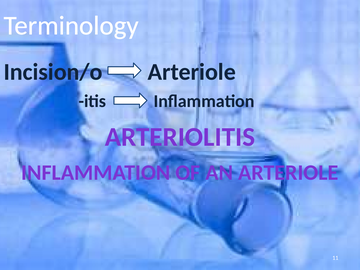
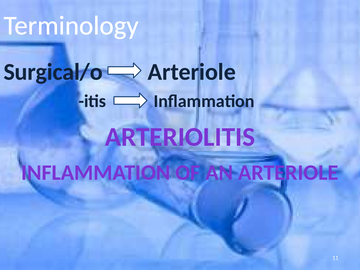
Incision/o: Incision/o -> Surgical/o (53, 72)
